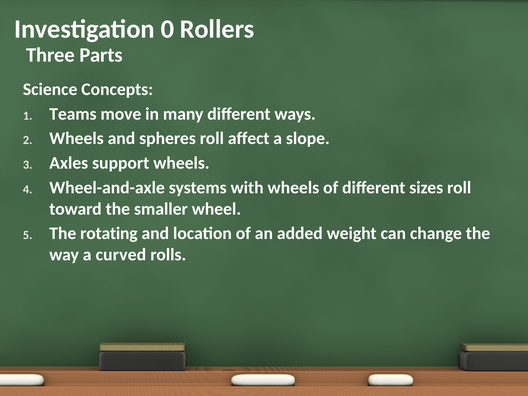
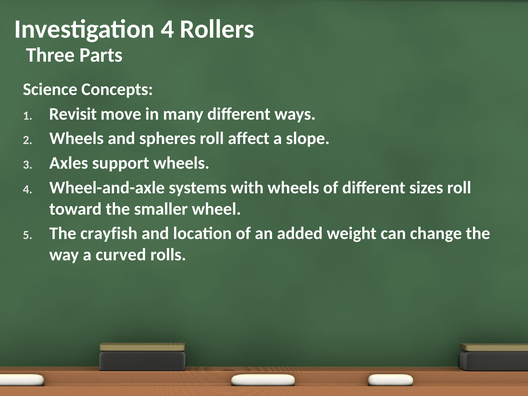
Investigation 0: 0 -> 4 (167, 29)
Teams: Teams -> Revisit (73, 114)
rotating: rotating -> crayfish (109, 234)
